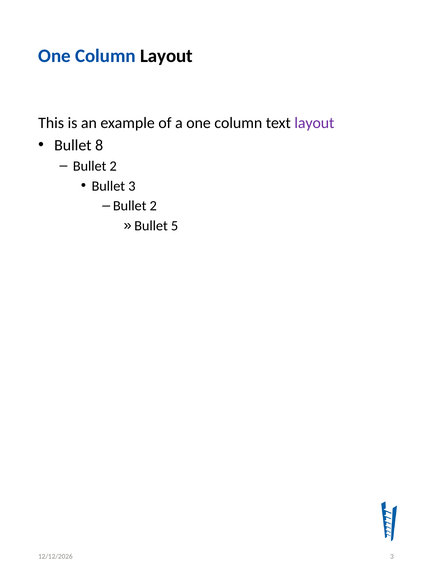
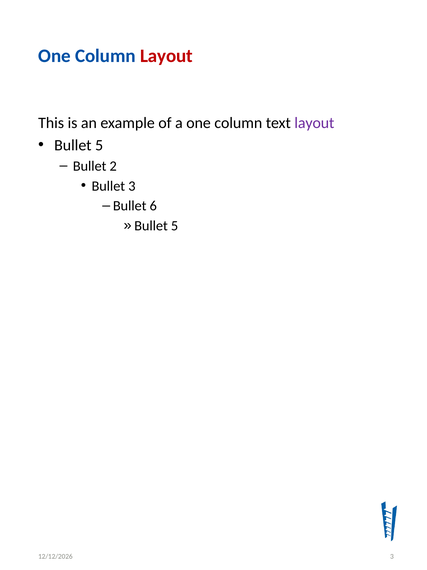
Layout colour: black -> red (166, 56)
Bullet 8: 8 -> 5 (99, 145)
2: 2 -> 6 (153, 206)
